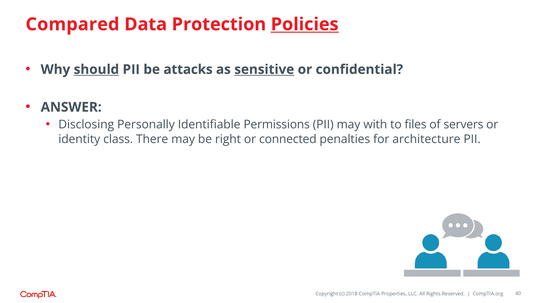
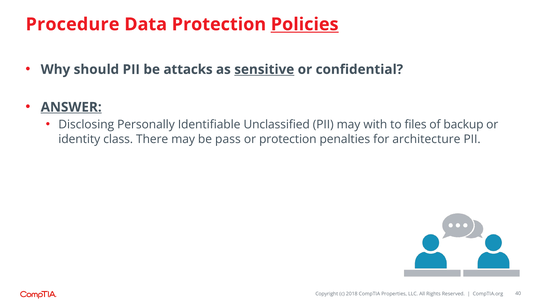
Compared: Compared -> Procedure (72, 24)
should underline: present -> none (96, 70)
ANSWER underline: none -> present (71, 107)
Permissions: Permissions -> Unclassified (277, 125)
servers: servers -> backup (463, 125)
right: right -> pass (228, 139)
or connected: connected -> protection (288, 139)
